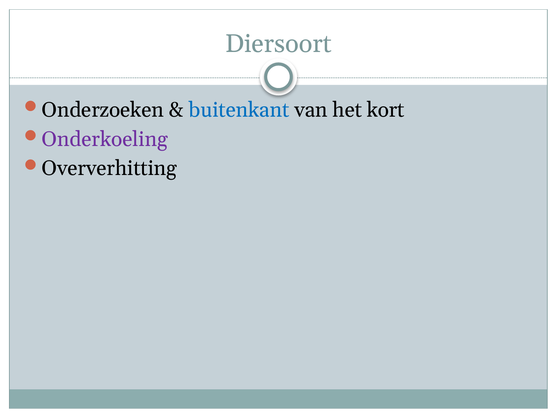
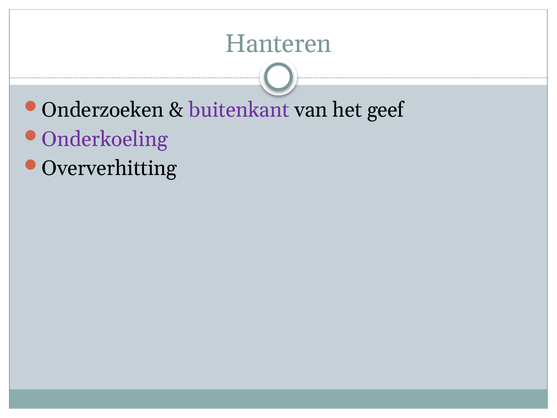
Diersoort: Diersoort -> Hanteren (278, 44)
buitenkant colour: blue -> purple (239, 110)
kort: kort -> geef (386, 110)
